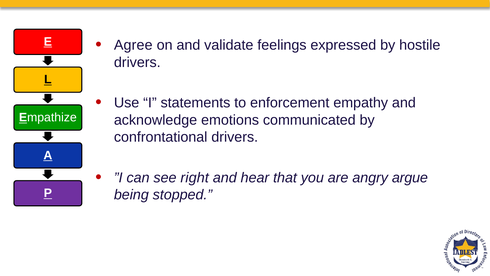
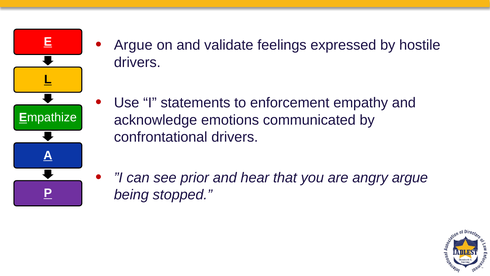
Agree: Agree -> Argue (133, 45)
right: right -> prior (195, 177)
